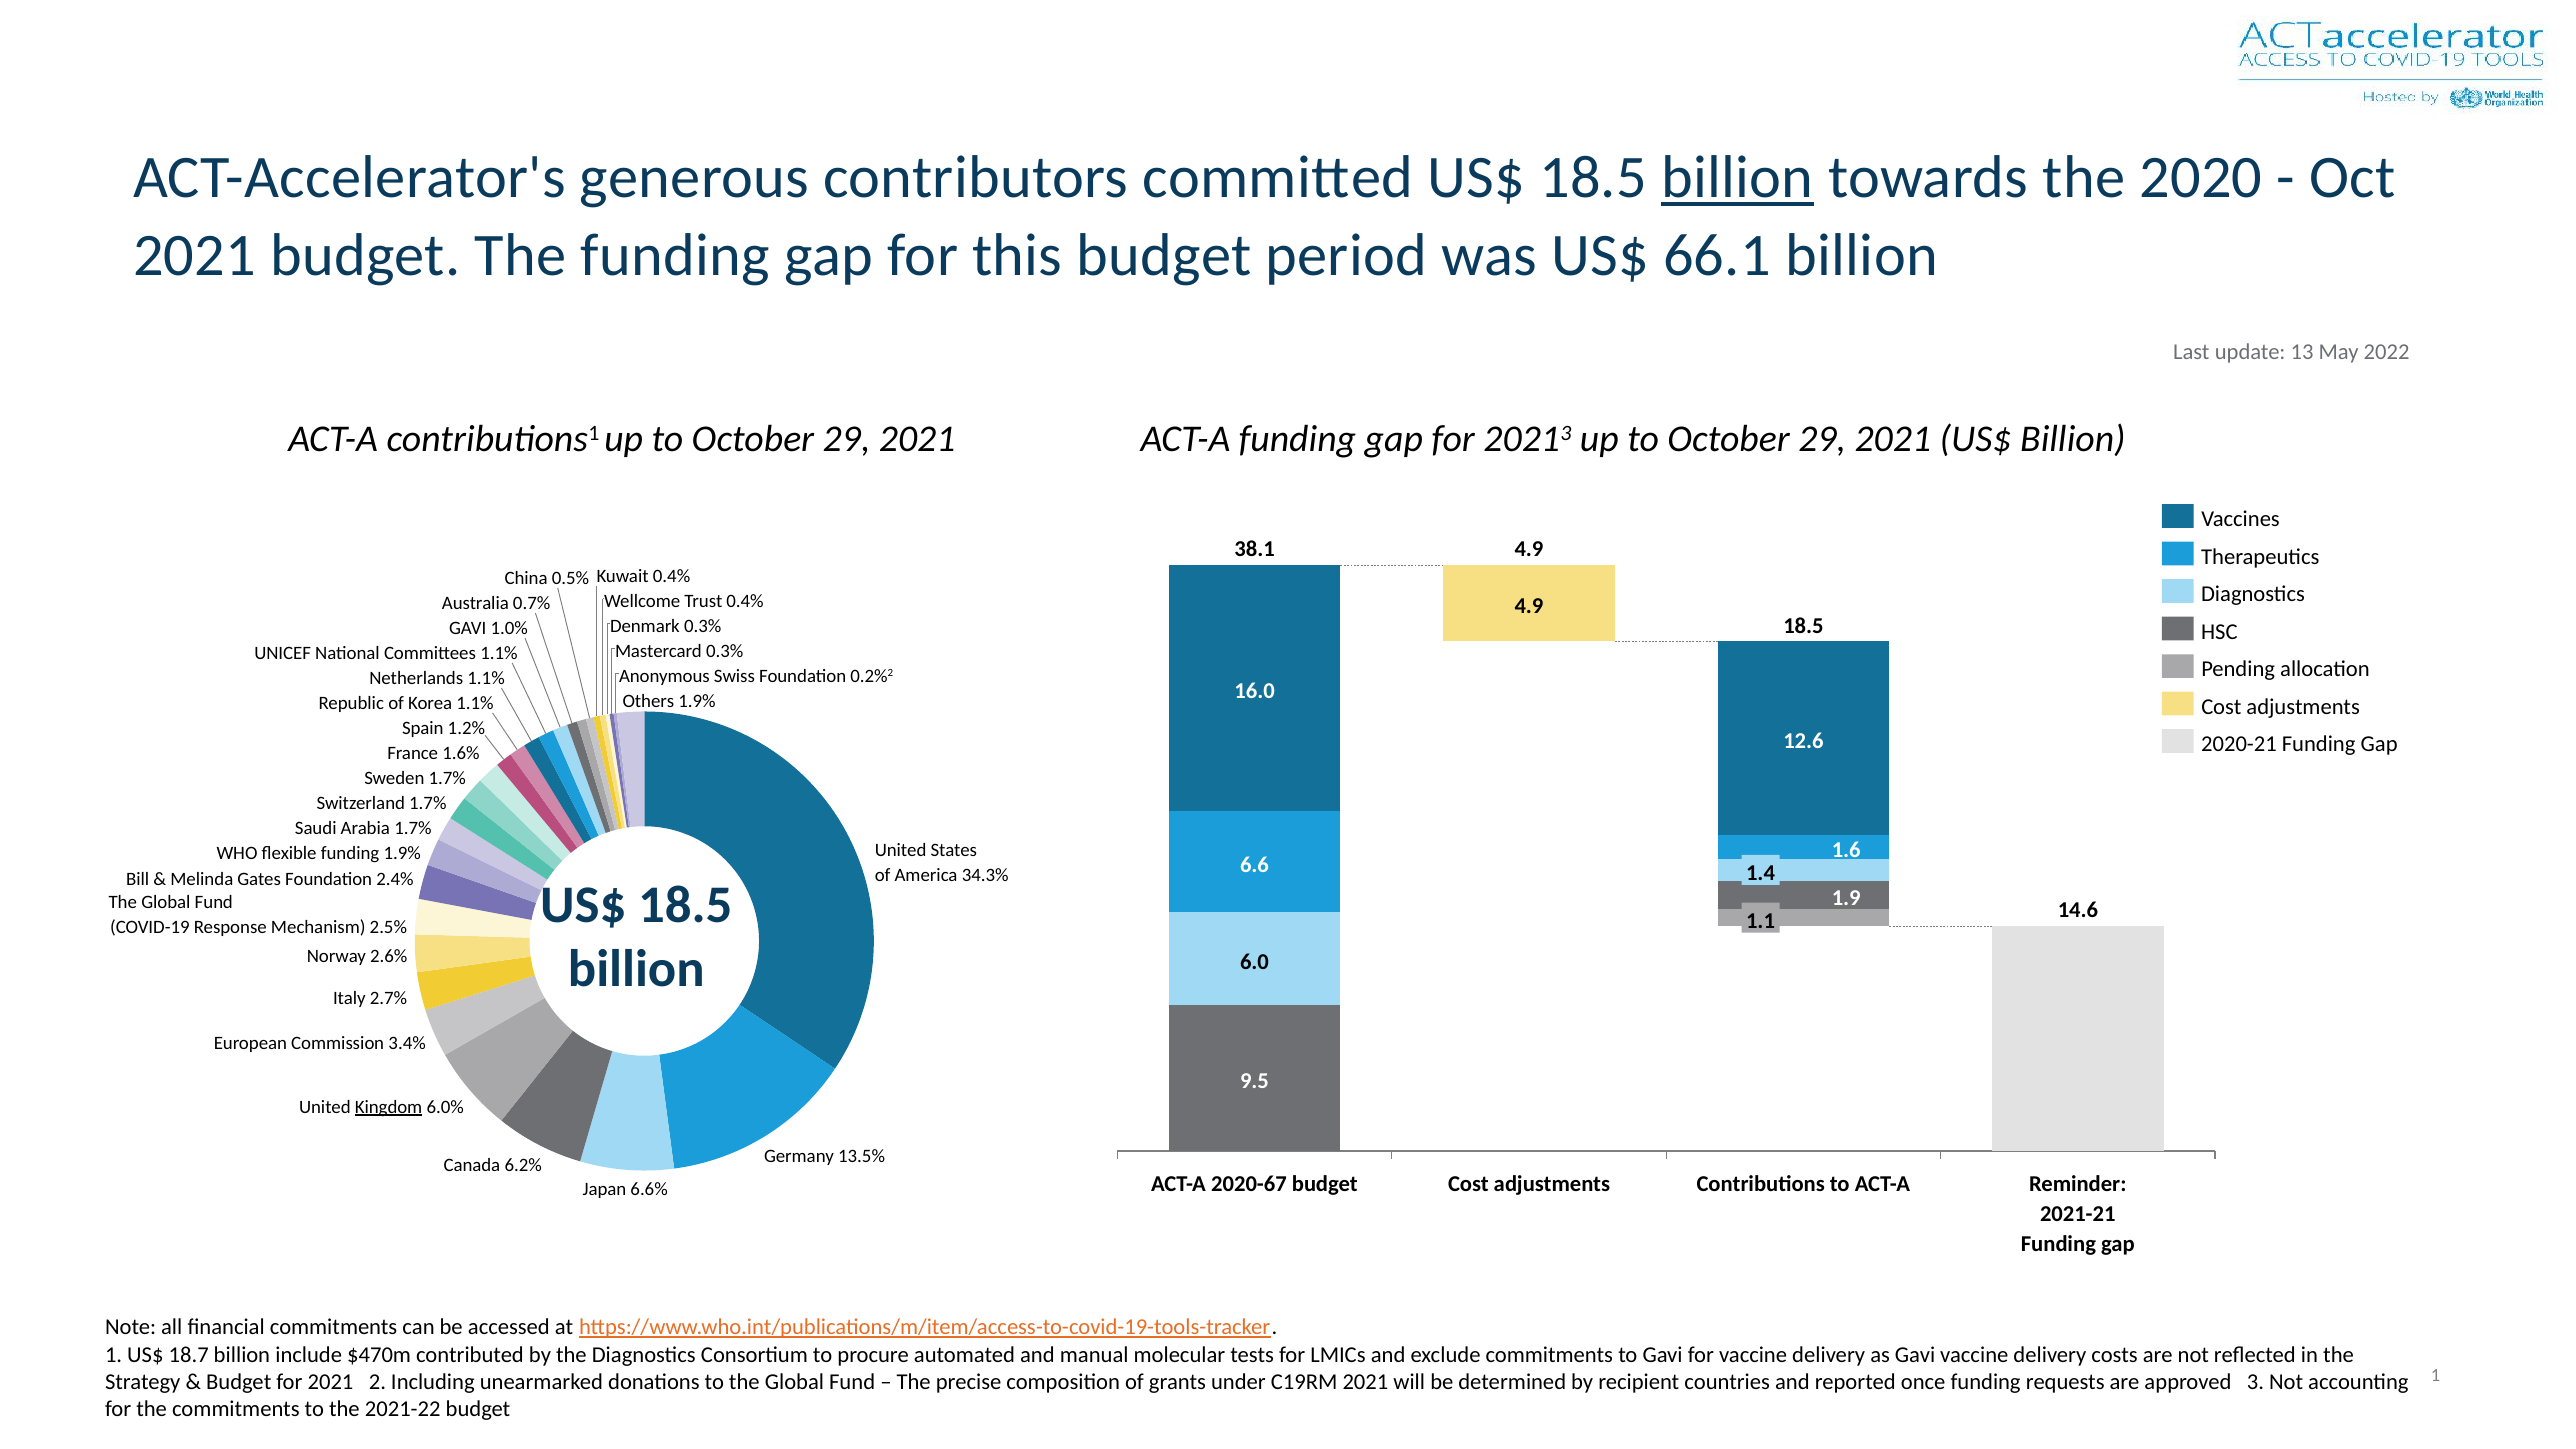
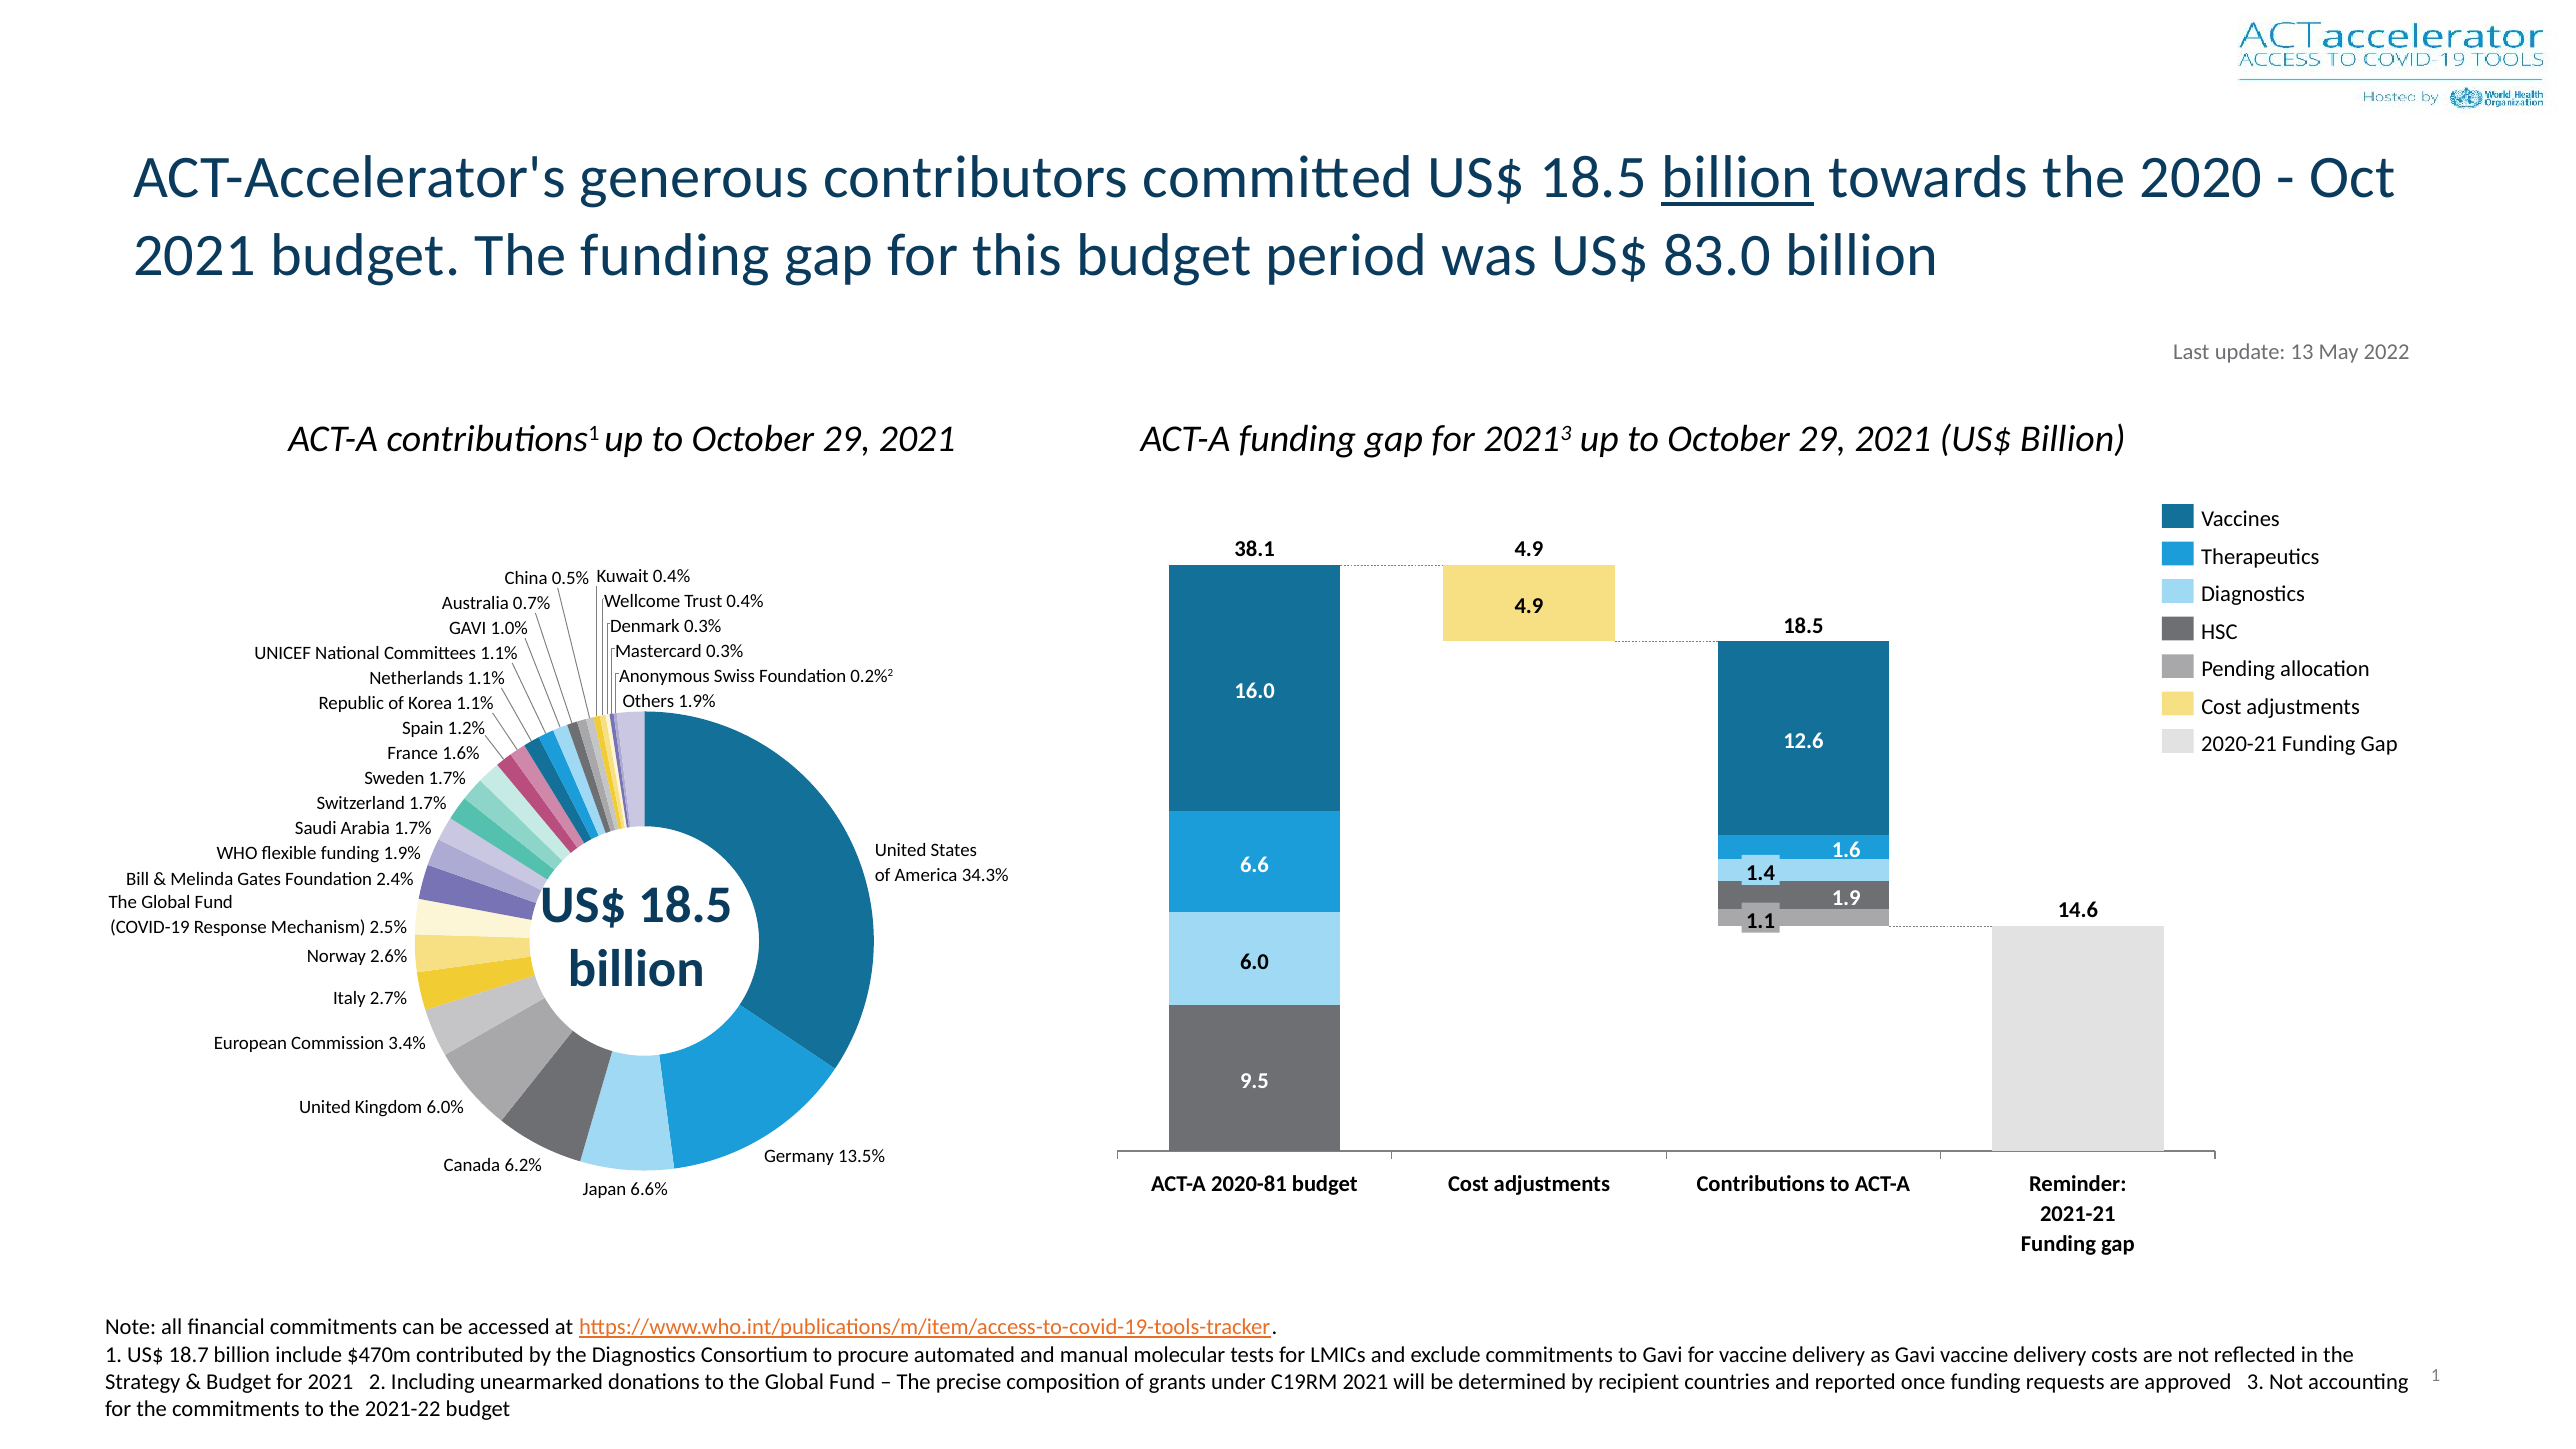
66.1: 66.1 -> 83.0 (1717, 256)
Kingdom underline: present -> none (389, 1107)
2020-67: 2020-67 -> 2020-81 (1249, 1184)
